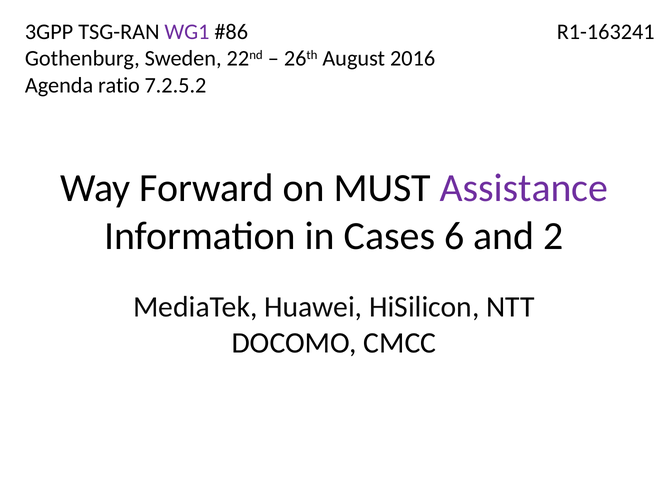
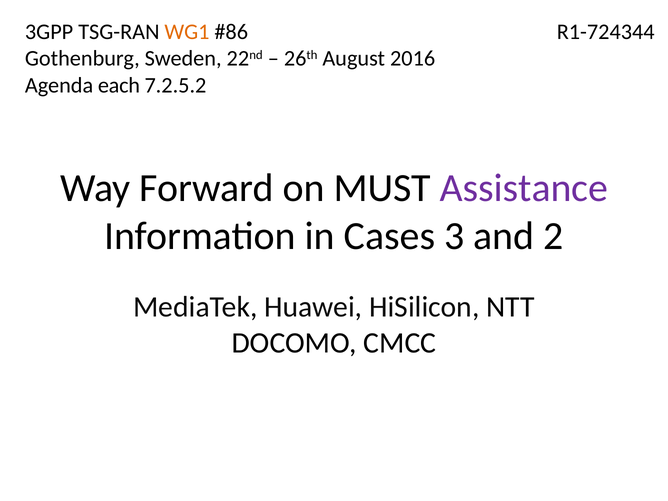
WG1 colour: purple -> orange (187, 32)
R1-163241: R1-163241 -> R1-724344 (606, 32)
ratio: ratio -> each (119, 85)
6: 6 -> 3 (454, 236)
